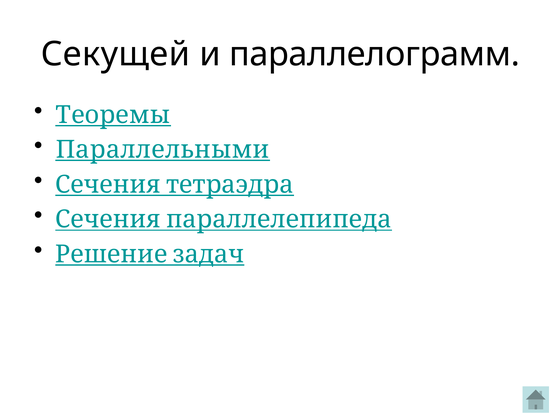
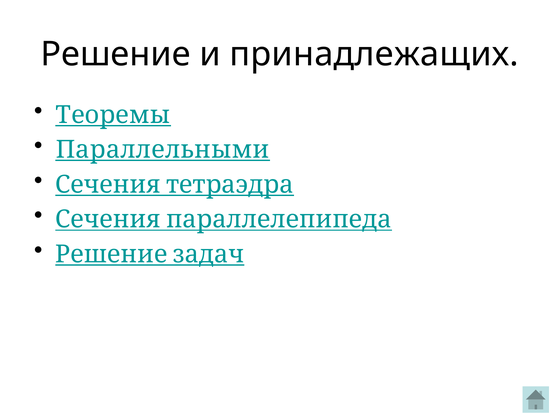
Секущей: Секущей -> Решение (116, 54)
параллелограмм: параллелограмм -> принадлежащих (374, 54)
